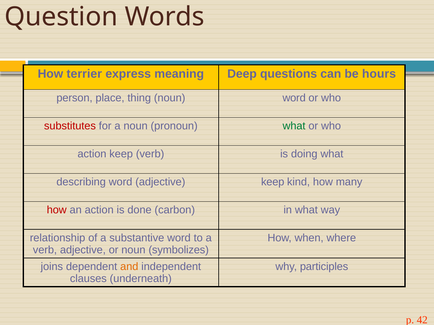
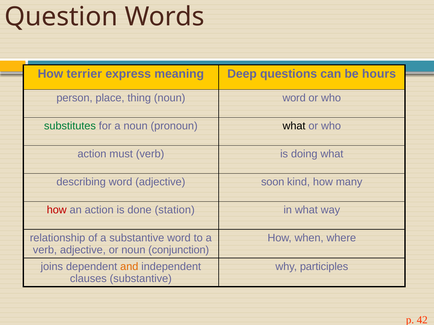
substitutes colour: red -> green (70, 126)
what colour: green -> black (294, 126)
action keep: keep -> must (121, 154)
adjective keep: keep -> soon (273, 182)
carbon: carbon -> station (175, 210)
symbolizes: symbolizes -> conjunction (179, 250)
clauses underneath: underneath -> substantive (141, 279)
